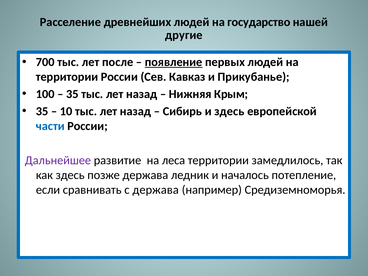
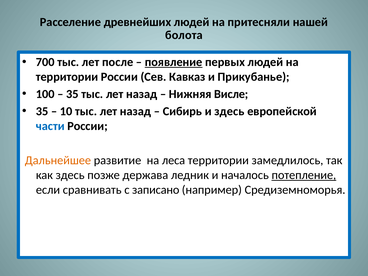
государство: государство -> притесняли (259, 22)
другие: другие -> болота (184, 35)
Крым: Крым -> Висле (231, 94)
Дальнейшее colour: purple -> orange (58, 160)
потепление underline: none -> present (304, 175)
с держава: держава -> записано (156, 190)
